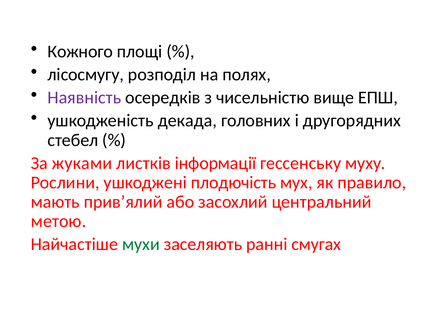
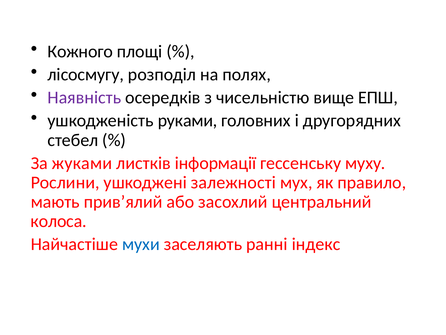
декада: декада -> руками (188, 120)
плодючість: плодючість -> залежності (233, 182)
метою: метою -> колоса (59, 221)
мухи colour: green -> blue (141, 244)
смугах: смугах -> індекс (316, 244)
